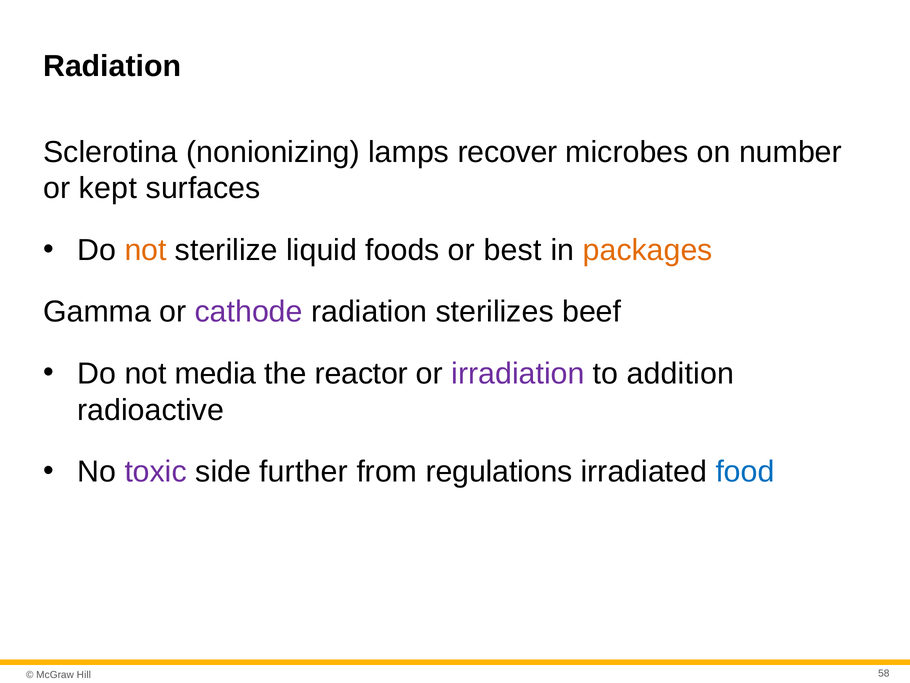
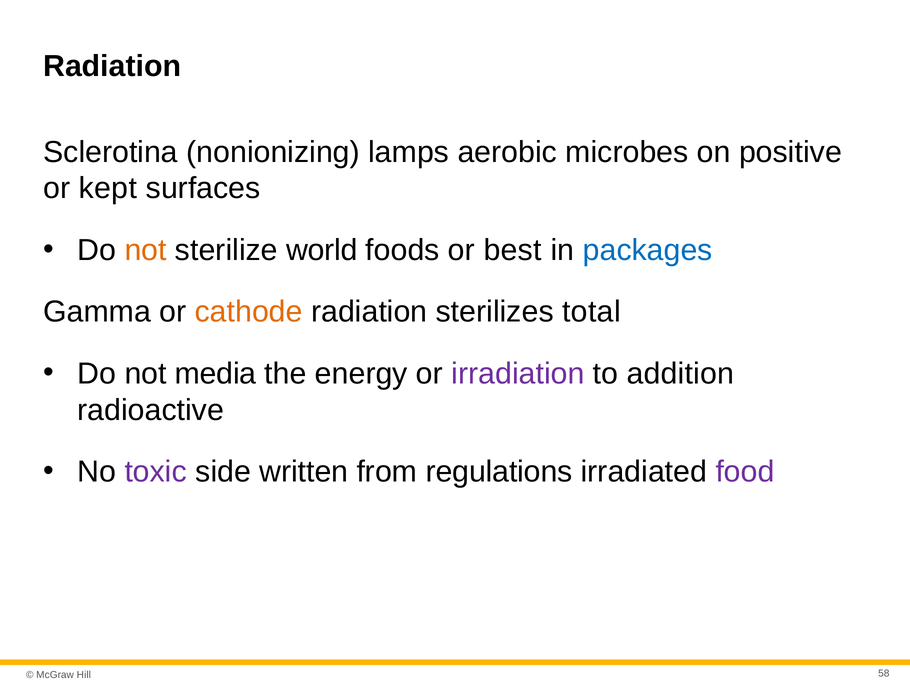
recover: recover -> aerobic (507, 152)
number: number -> positive (790, 152)
liquid: liquid -> world (322, 250)
packages colour: orange -> blue (648, 250)
cathode colour: purple -> orange (249, 312)
beef: beef -> total (592, 312)
reactor: reactor -> energy (361, 373)
further: further -> written (304, 471)
food colour: blue -> purple (745, 471)
